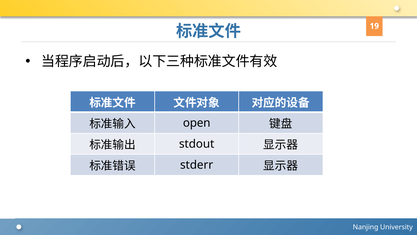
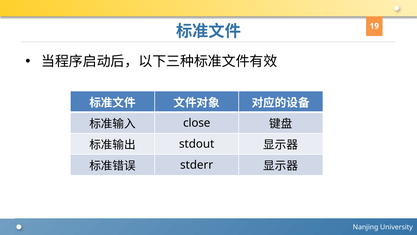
open: open -> close (197, 123)
